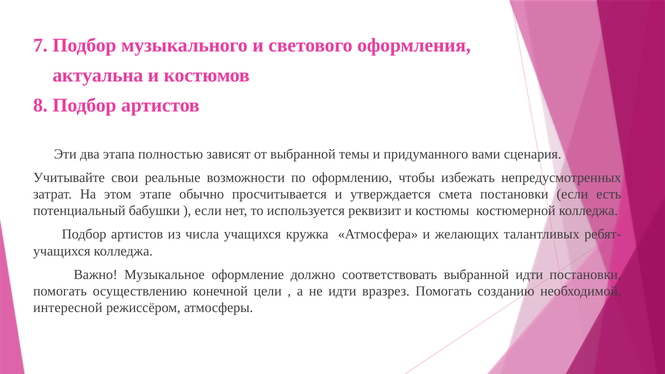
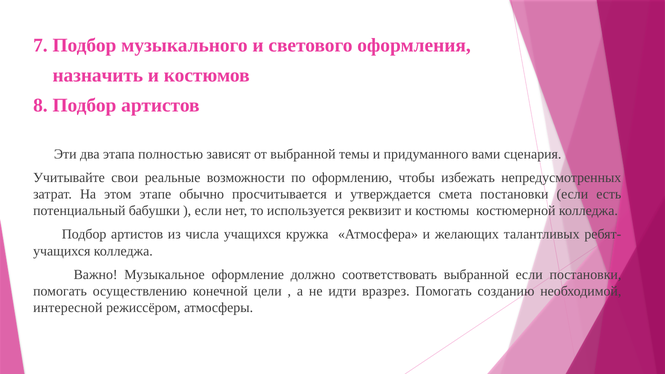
актуальна: актуальна -> назначить (98, 75)
выбранной идти: идти -> если (529, 275)
